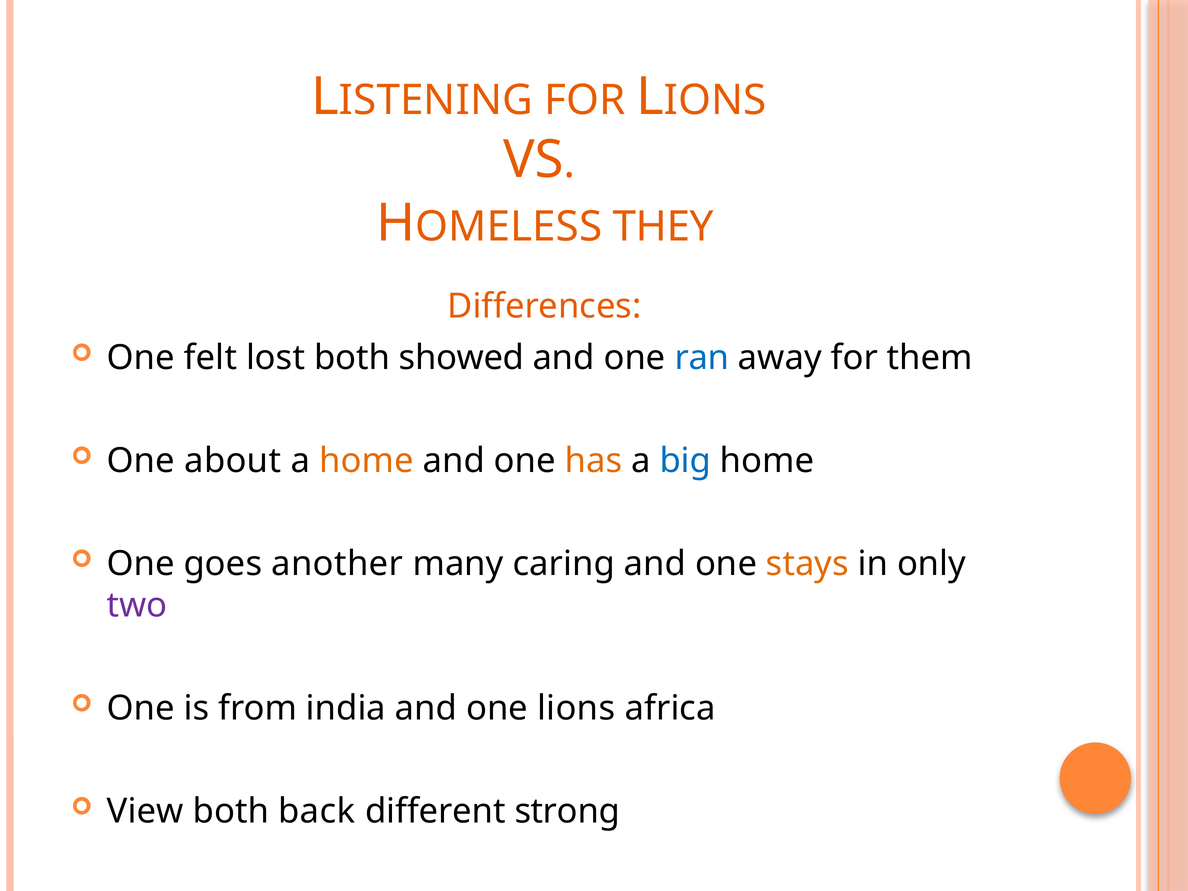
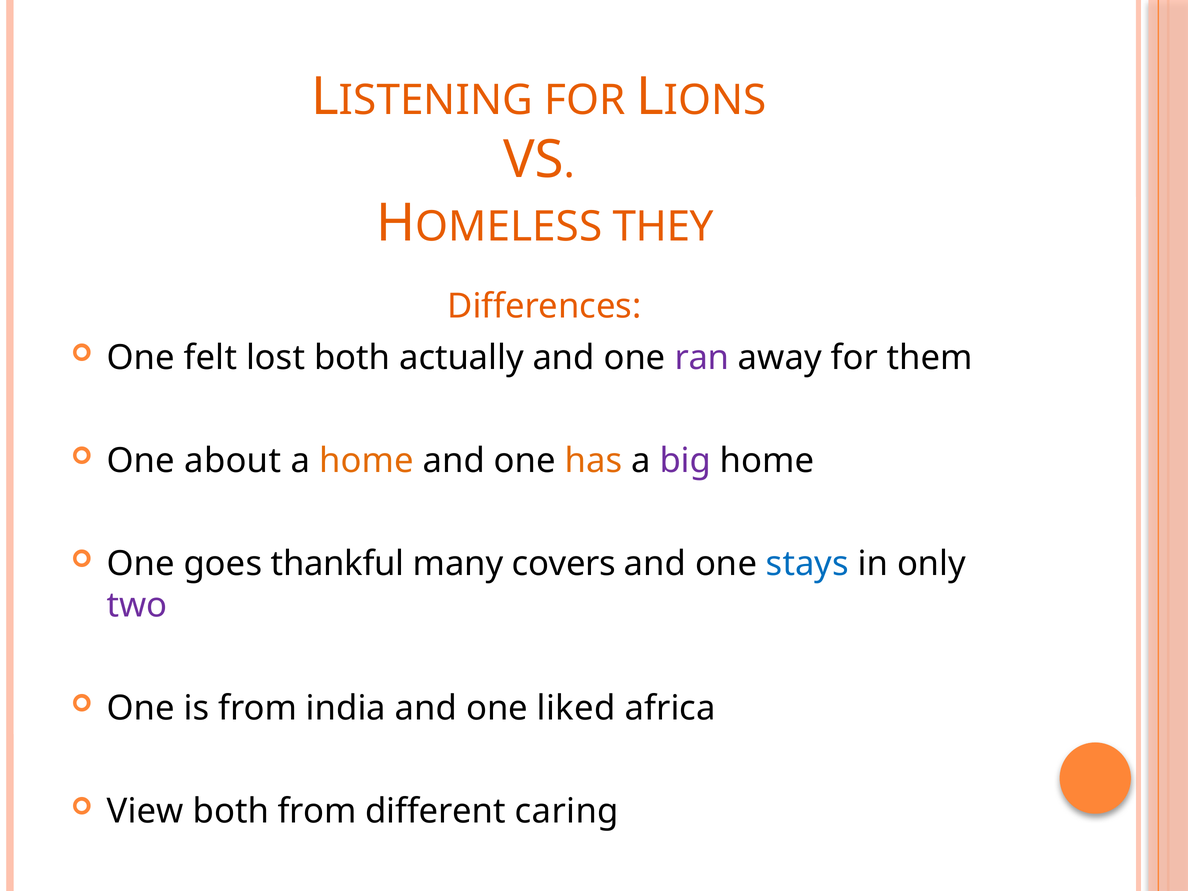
showed: showed -> actually (461, 358)
ran colour: blue -> purple (702, 358)
big colour: blue -> purple (685, 461)
another: another -> thankful (338, 564)
caring: caring -> covers (564, 564)
stays colour: orange -> blue (807, 564)
lions: lions -> liked (576, 708)
both back: back -> from (317, 811)
strong: strong -> caring (567, 811)
